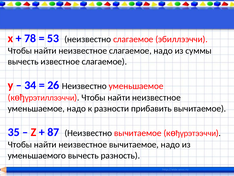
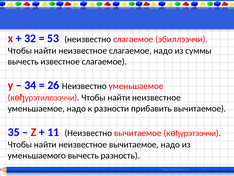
78: 78 -> 32 (30, 38)
87: 87 -> 11 (53, 132)
